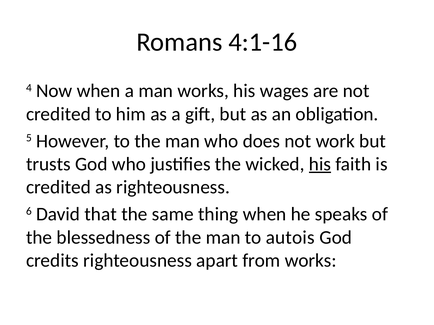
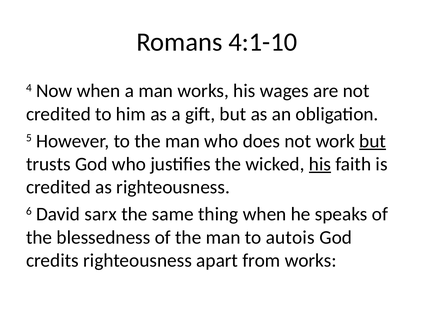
4:1-16: 4:1-16 -> 4:1-10 (263, 42)
but underline: none -> present (373, 141)
that: that -> sarx (101, 215)
